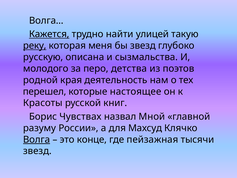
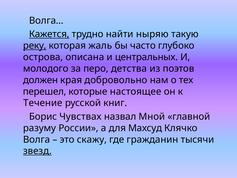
улицей: улицей -> ныряю (152, 34)
меня: меня -> жаль (100, 46)
бы звезд: звезд -> часто (143, 46)
русскую: русскую -> острова (43, 57)
сызмальства: сызмальства -> центральных (146, 57)
родной: родной -> должен (41, 80)
деятельность: деятельность -> добровольно (116, 80)
Красоты: Красоты -> Течение (43, 103)
Волга underline: present -> none (37, 139)
конце: конце -> скажу (92, 139)
пейзажная: пейзажная -> гражданин (152, 139)
звезд underline: none -> present (37, 151)
